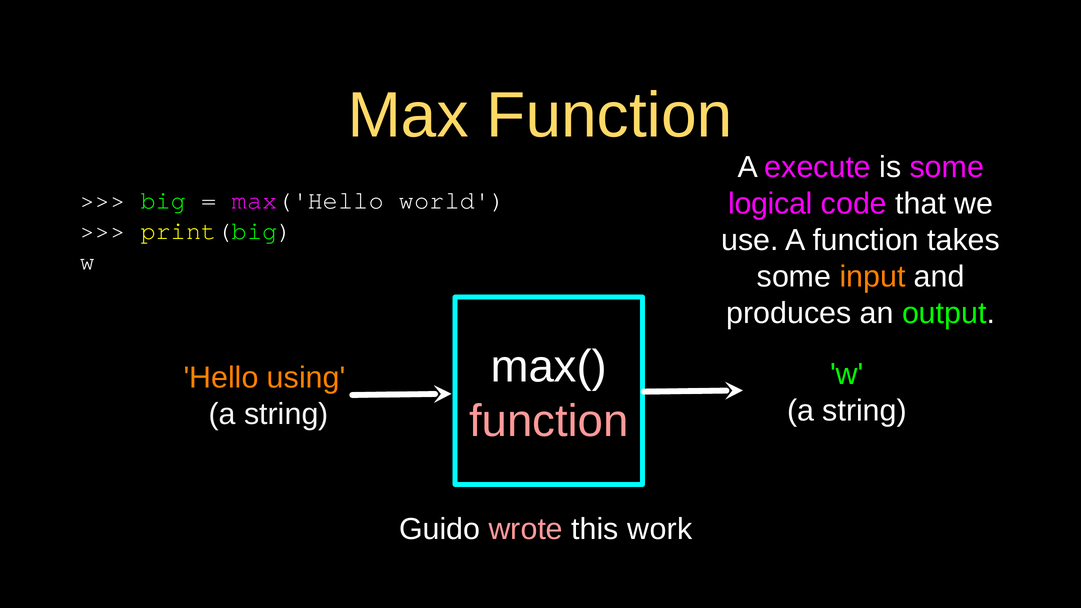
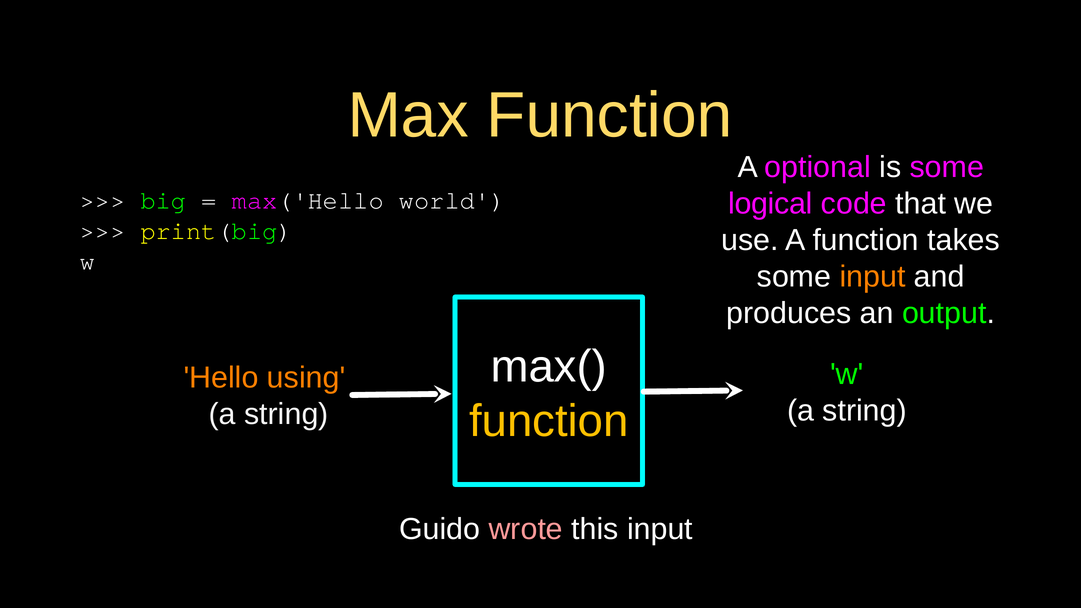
execute: execute -> optional (818, 167)
function colour: pink -> yellow (549, 421)
this work: work -> input (660, 529)
